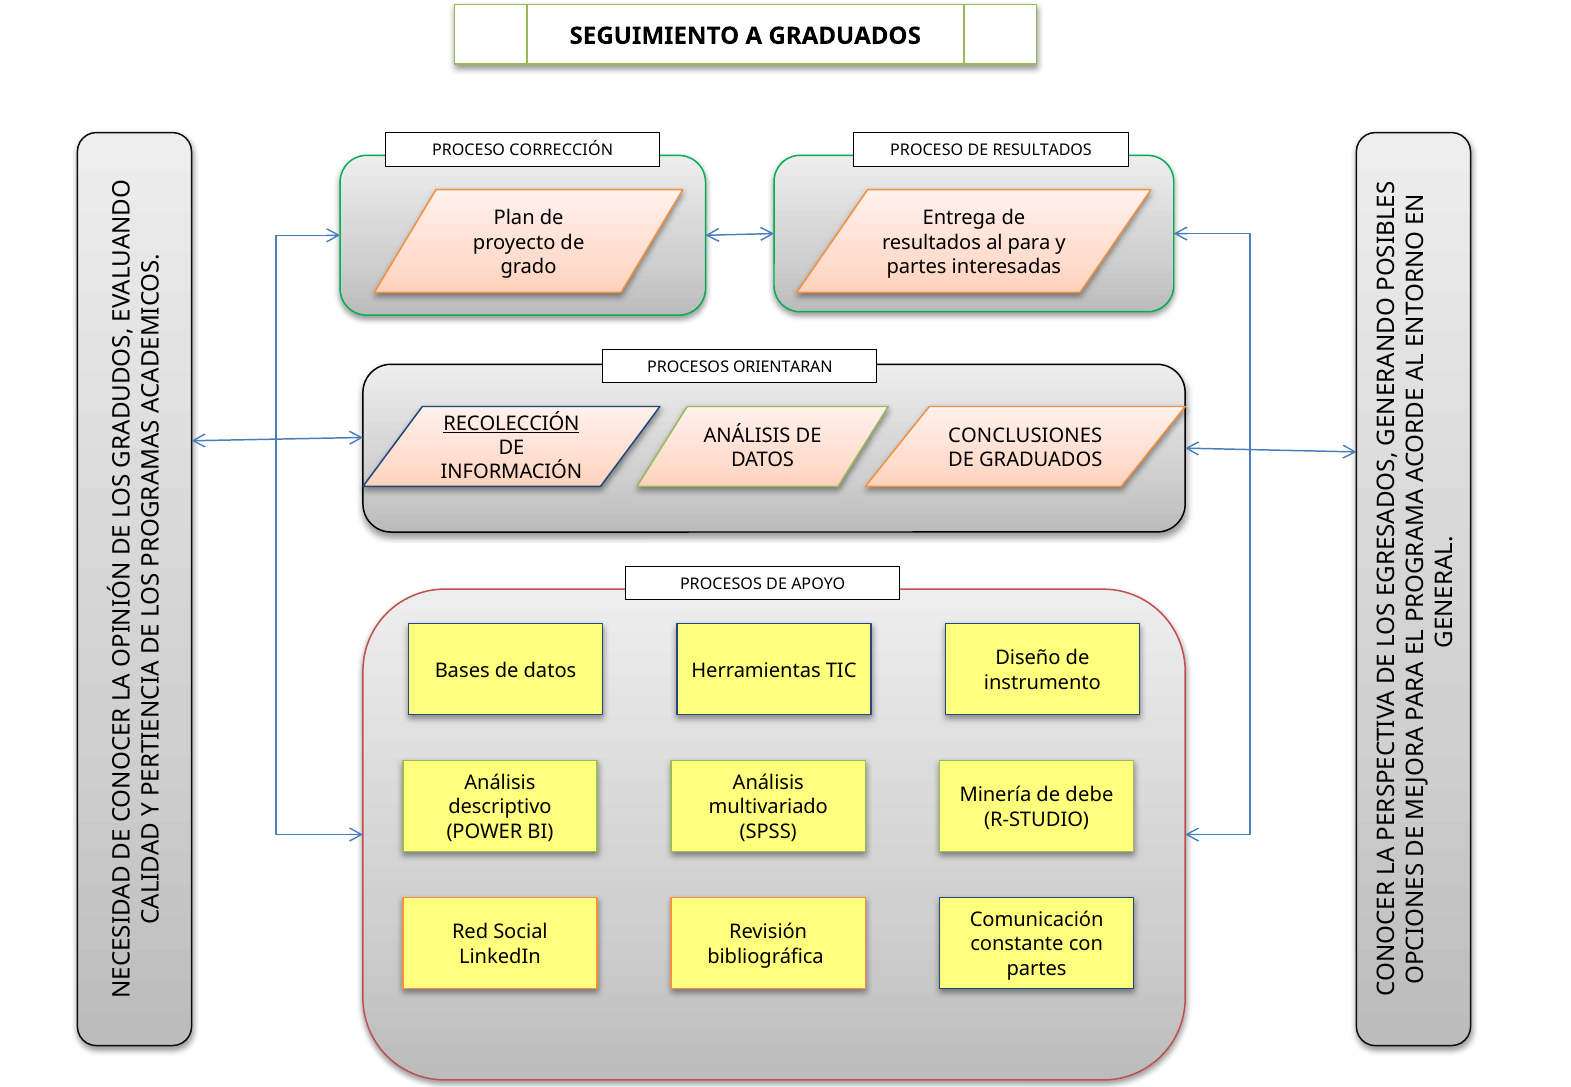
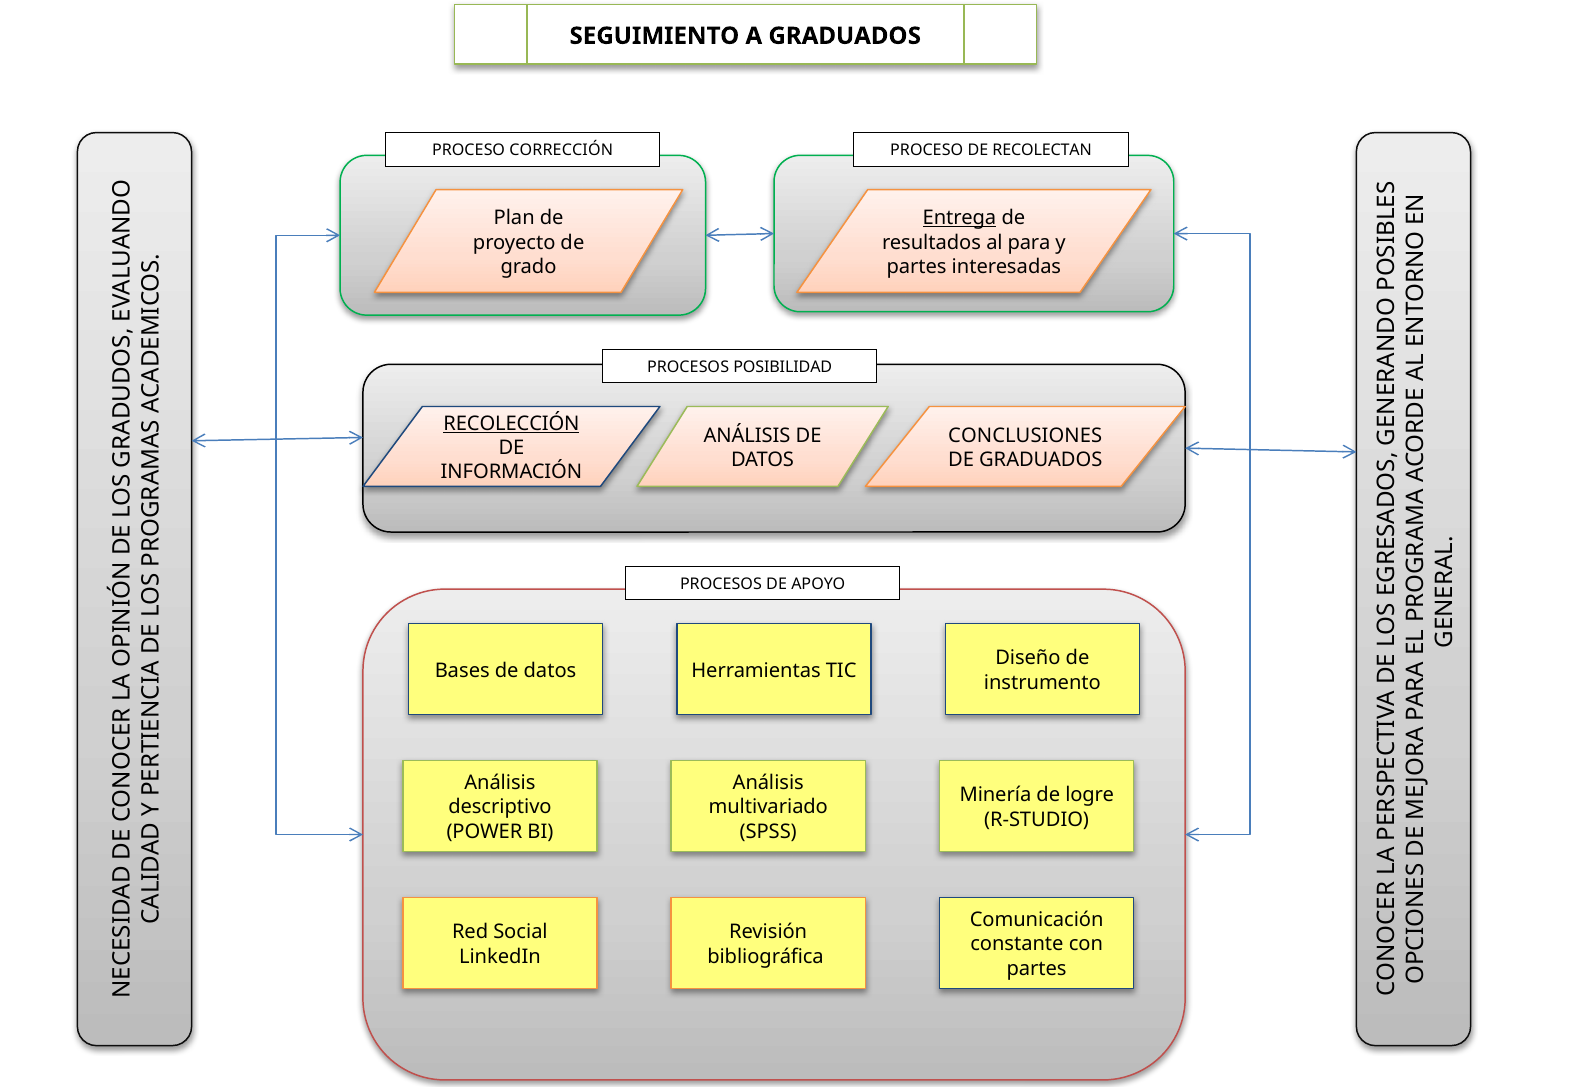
PROCESO DE RESULTADOS: RESULTADOS -> RECOLECTAN (1042, 151)
Entrega underline: none -> present (960, 218)
ORIENTARAN: ORIENTARAN -> POSIBILIDAD (783, 368)
debe: debe -> logre (1090, 796)
